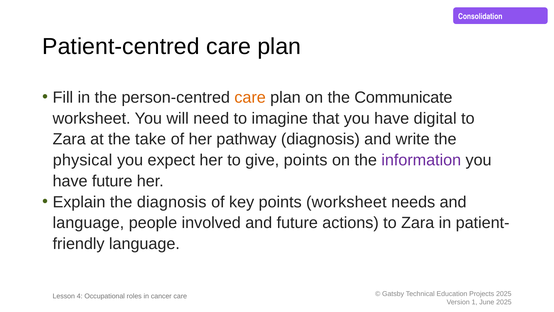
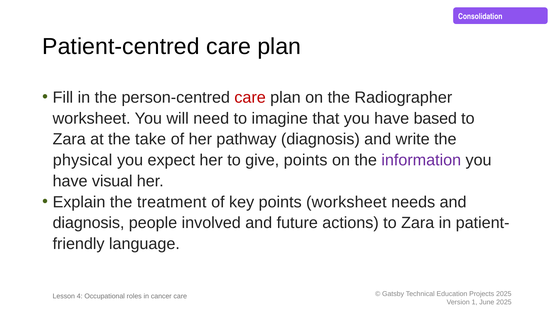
care colour: orange -> red (250, 97)
Communicate: Communicate -> Radiographer (403, 97)
digital: digital -> based (435, 118)
have future: future -> visual (112, 181)
the diagnosis: diagnosis -> treatment (172, 202)
language: language -> diagnosis (89, 223)
